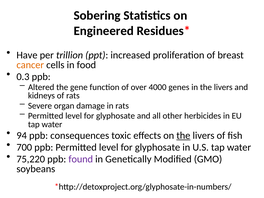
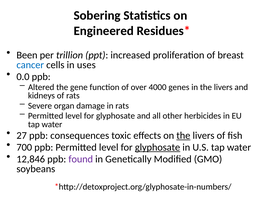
Have: Have -> Been (27, 55)
cancer colour: orange -> blue (30, 65)
food: food -> uses (86, 65)
0.3: 0.3 -> 0.0 (23, 77)
94: 94 -> 27 (22, 136)
glyphosate underline: none -> present (158, 147)
75,220: 75,220 -> 12,846 (31, 159)
